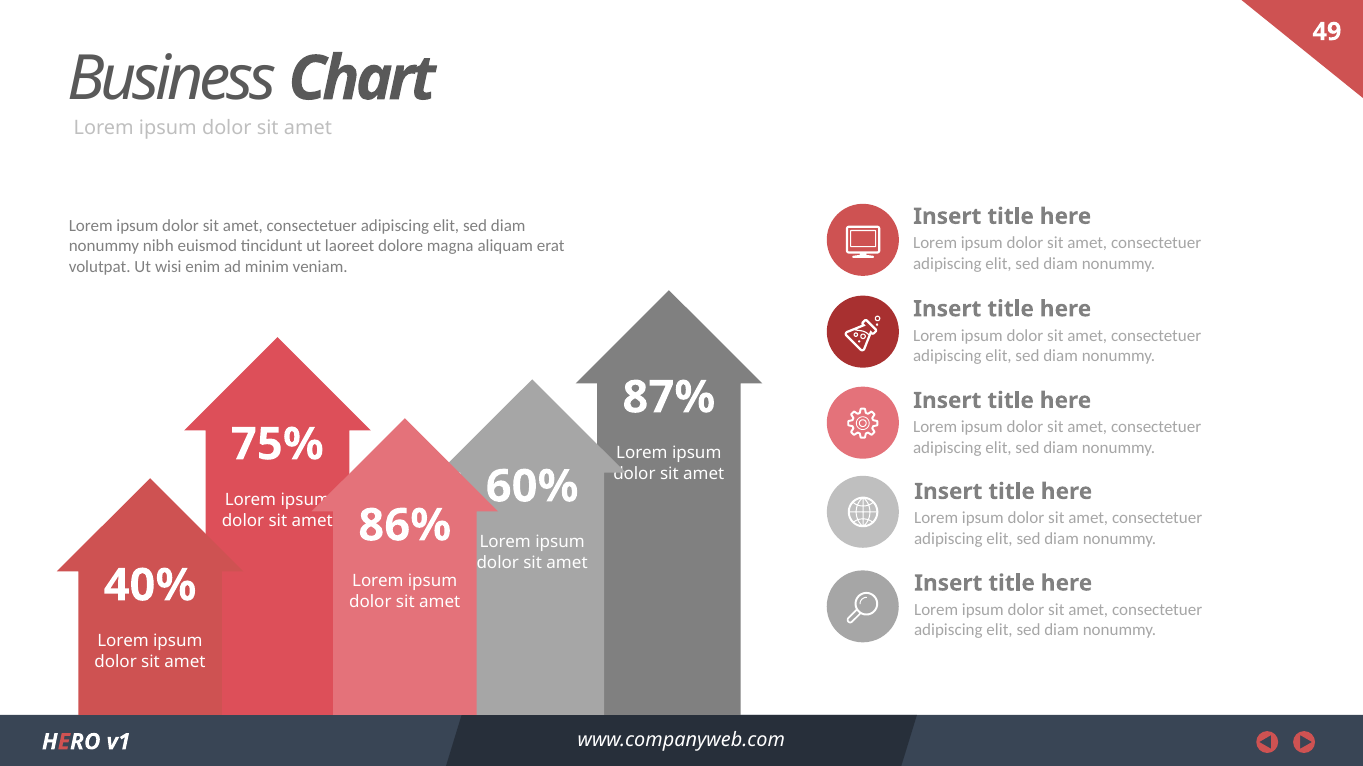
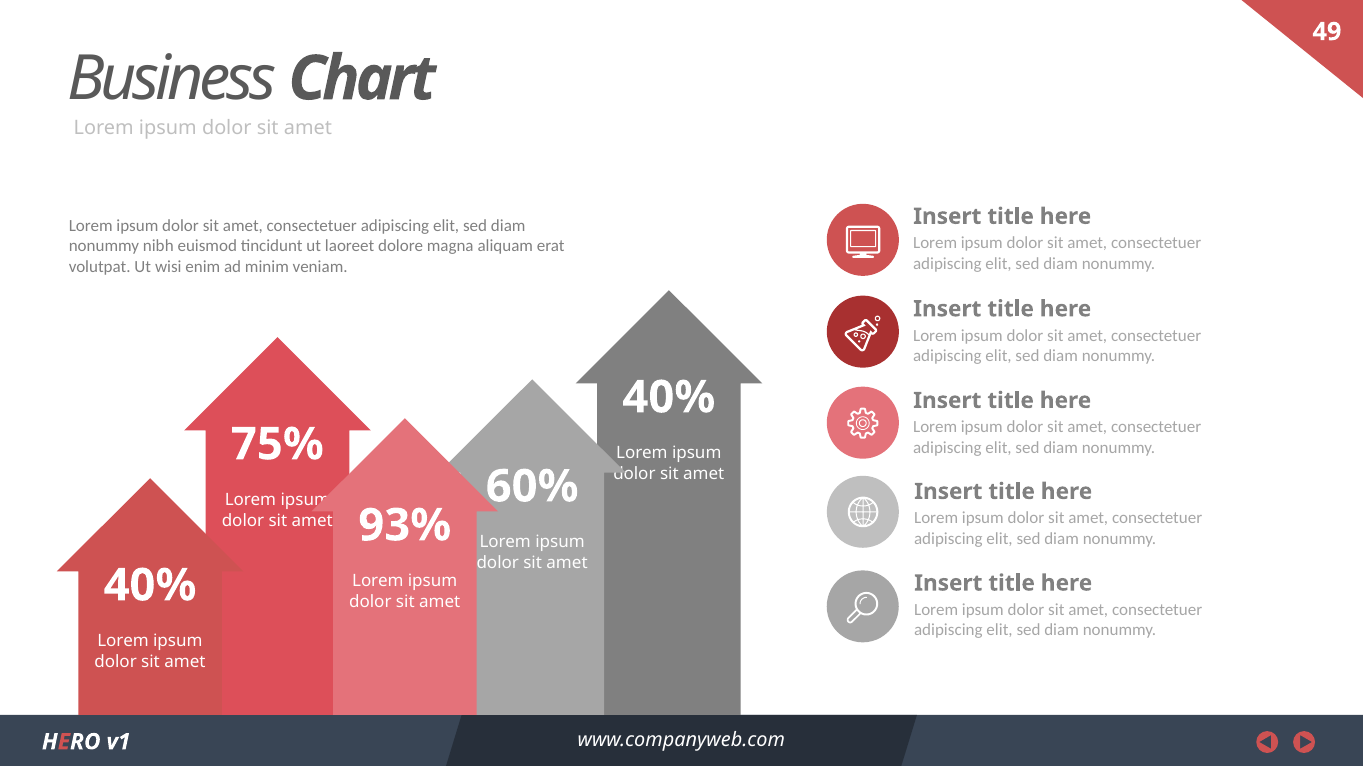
87%: 87% -> 40% (669, 398)
86%: 86% -> 93% (405, 526)
